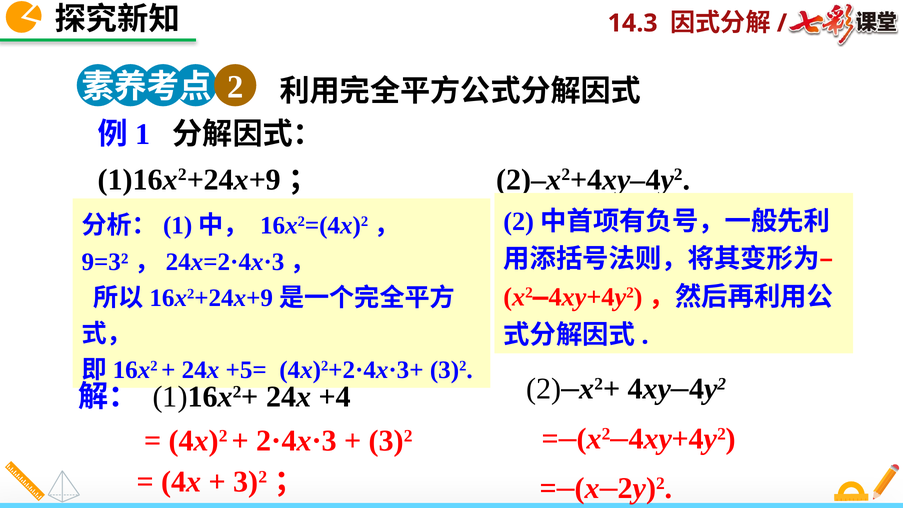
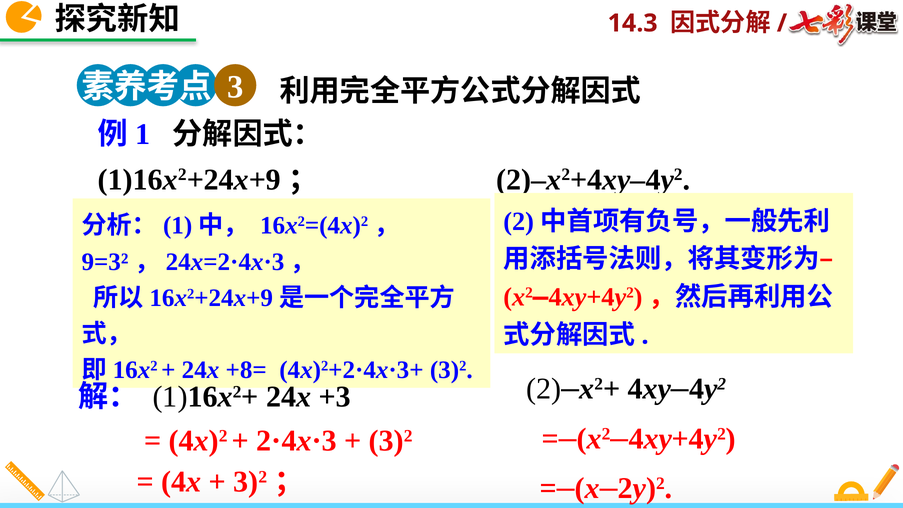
2: 2 -> 3 (236, 87)
+5=: +5= -> +8= (246, 370)
+4: +4 -> +3 (335, 397)
